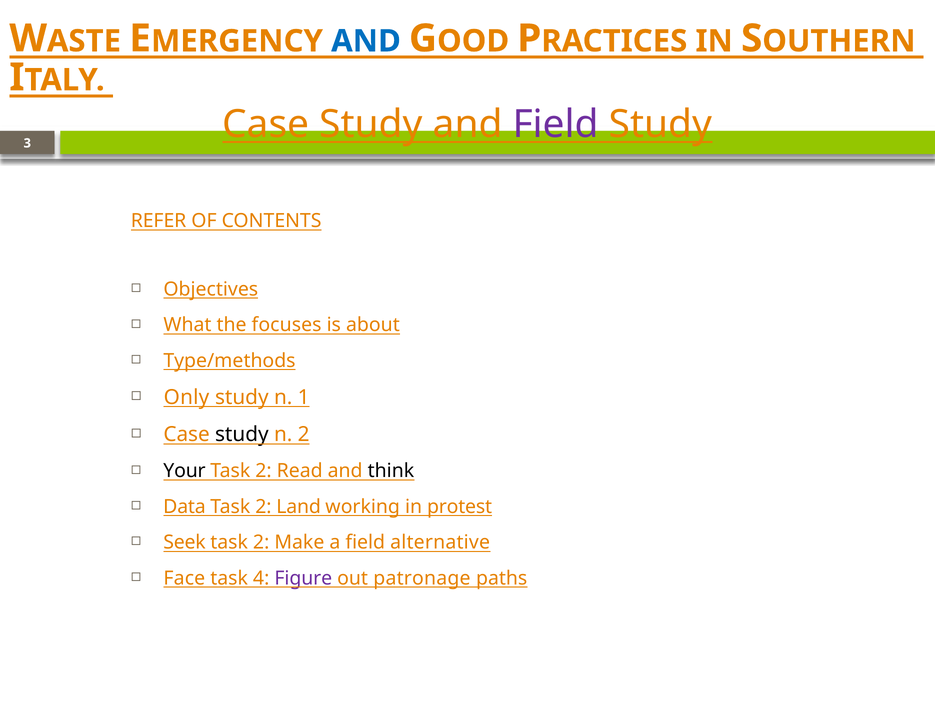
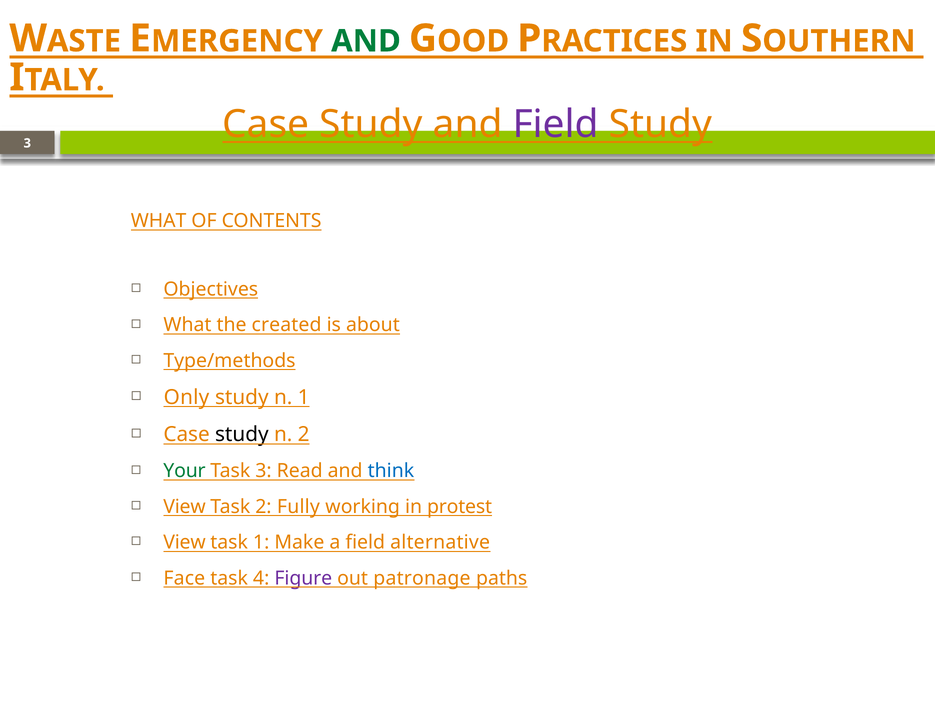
AND colour: blue -> green (366, 41)
REFER: REFER -> WHAT (159, 221)
focuses: focuses -> created (287, 325)
Your colour: black -> green (184, 471)
2: 2 -> 3 (263, 471)
think colour: black -> blue (391, 471)
Data: Data -> View (184, 507)
Land: Land -> Fully (298, 507)
Seek: Seek -> View (184, 543)
2: 2 -> 1 (261, 543)
